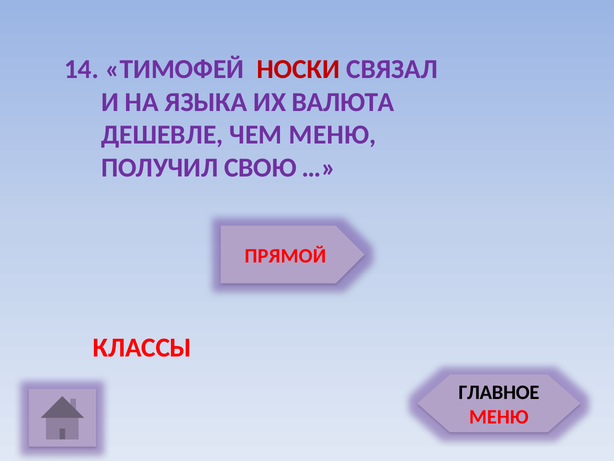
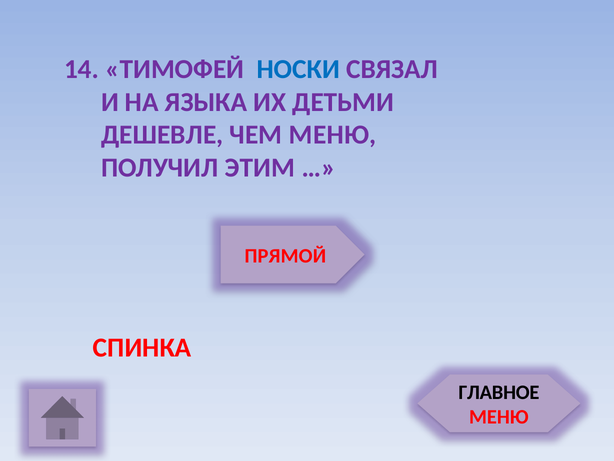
НОСКИ colour: red -> blue (298, 69)
ВАЛЮТА: ВАЛЮТА -> ДЕТЬМИ (343, 102)
СВОЮ: СВОЮ -> ЭТИМ (260, 168)
КЛАССЫ: КЛАССЫ -> СПИНКА (142, 348)
